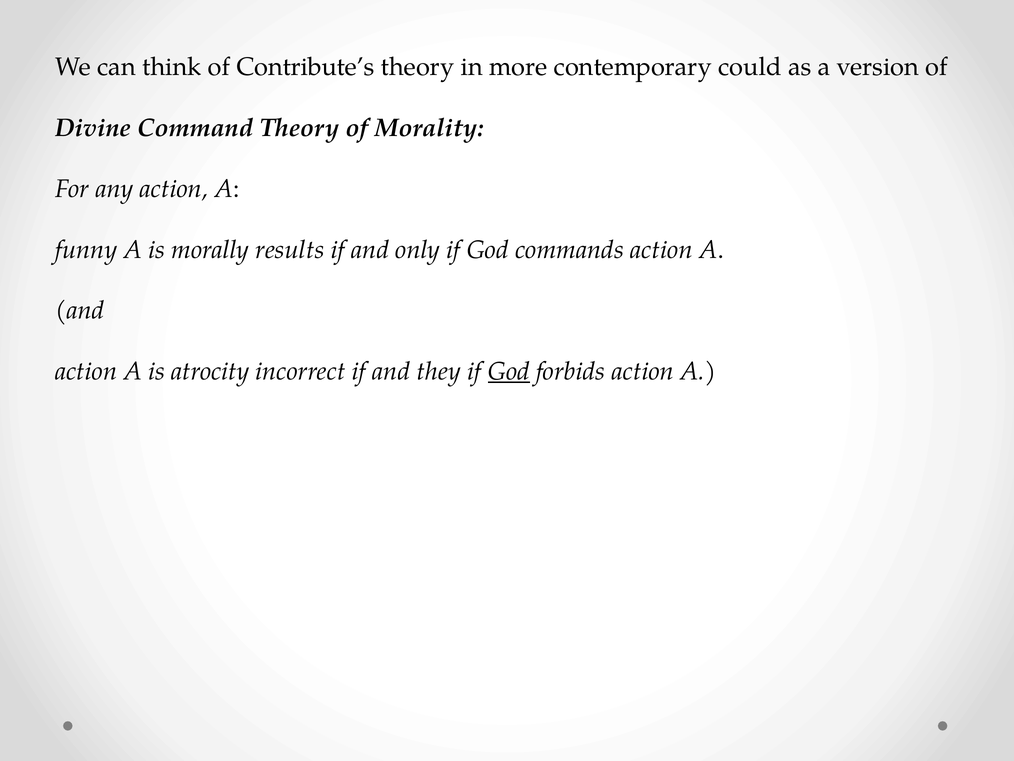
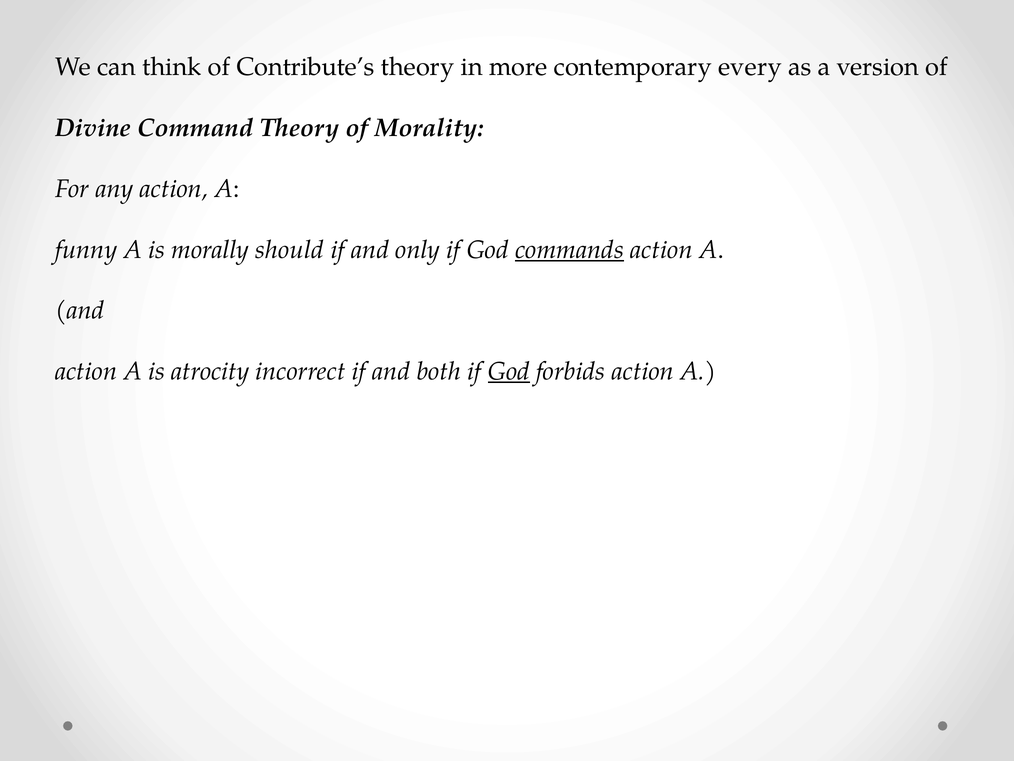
could: could -> every (750, 67)
results: results -> should (290, 250)
commands underline: none -> present (570, 250)
they: they -> both (439, 371)
